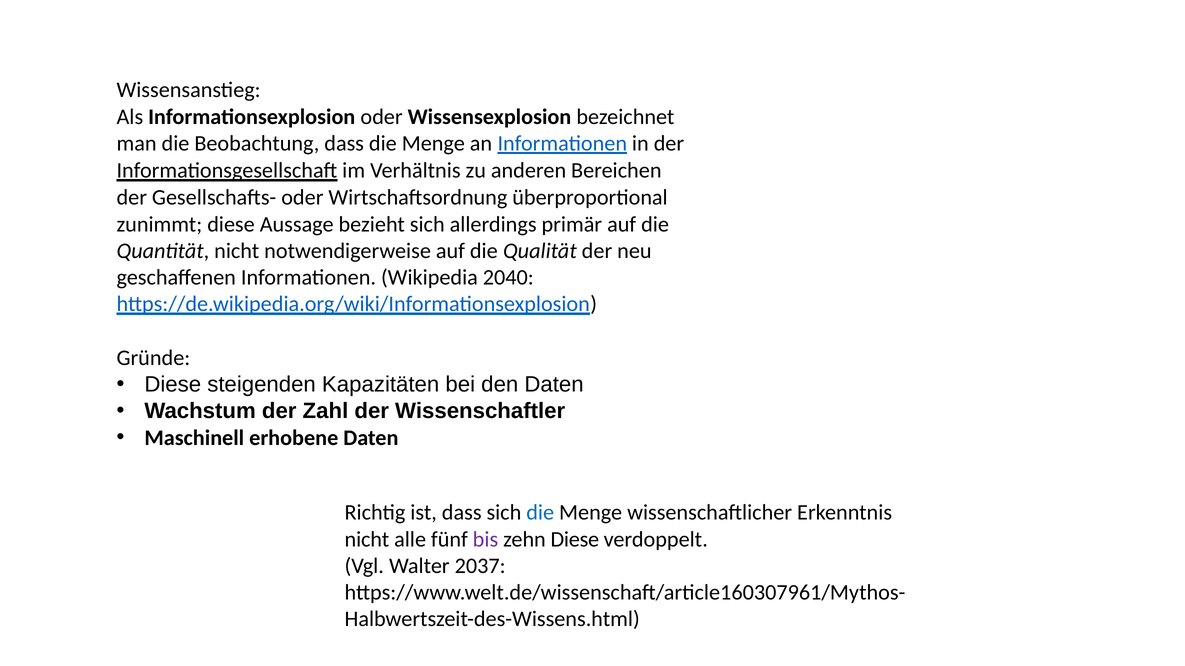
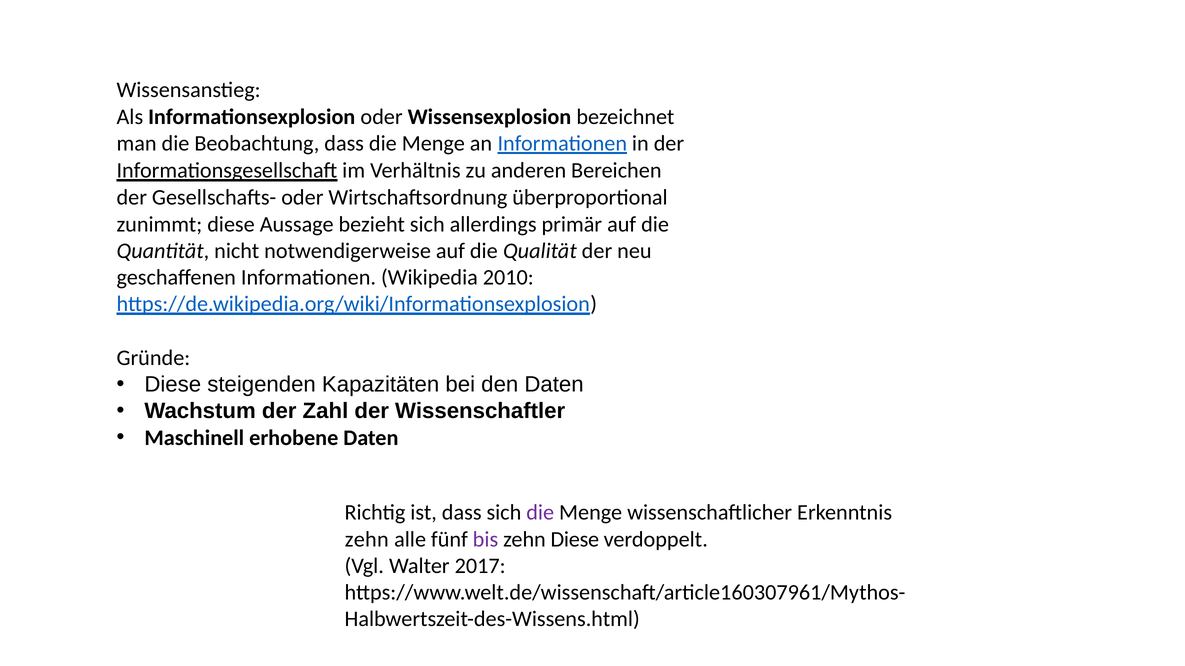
2040: 2040 -> 2010 (508, 278)
die colour: blue -> purple (540, 513)
nicht: nicht -> zehn (367, 540)
2037: 2037 -> 2017 (480, 566)
